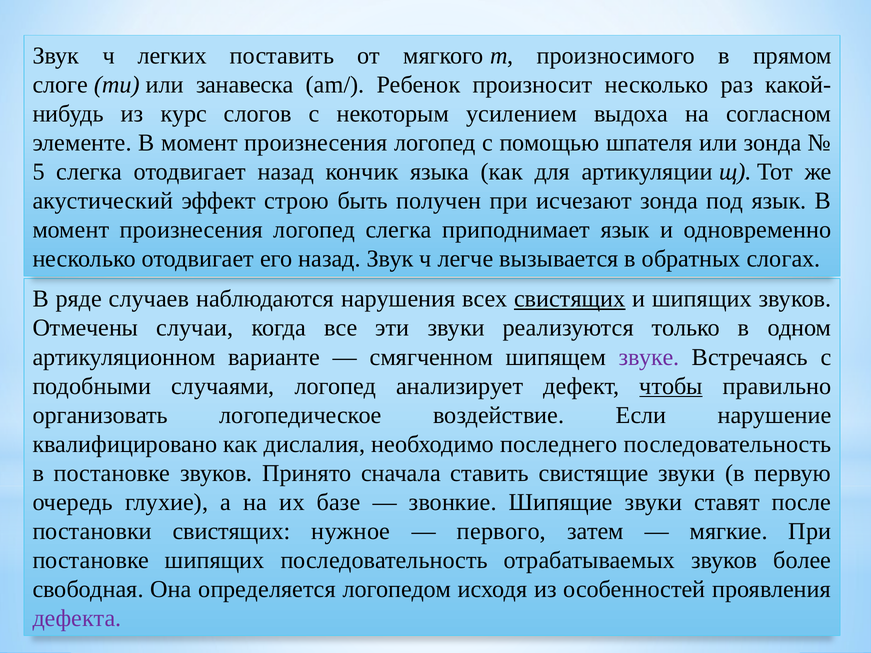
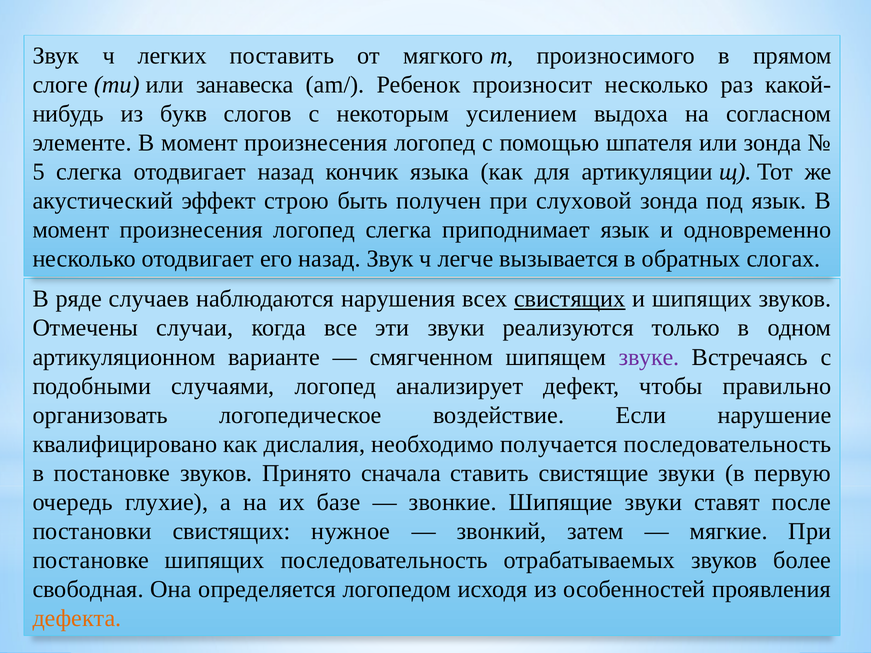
курс: курс -> букв (184, 114)
исчезают: исчезают -> слуховой (584, 201)
чтобы underline: present -> none (671, 386)
последнего: последнего -> получается (559, 444)
первого: первого -> звонкий (502, 531)
дефекта colour: purple -> orange (77, 619)
